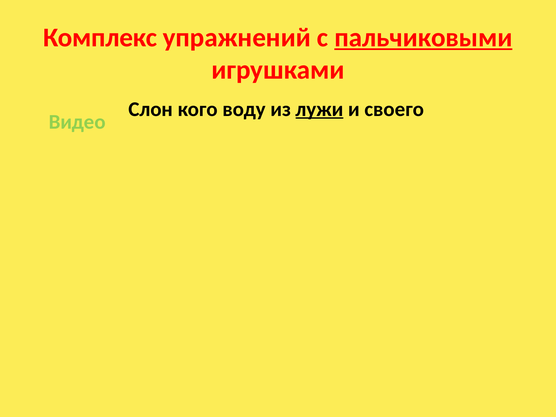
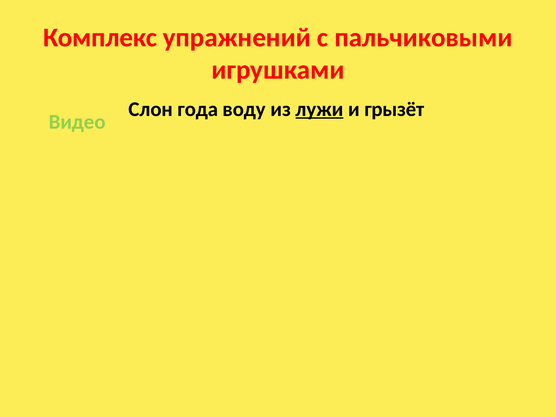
пальчиковыми underline: present -> none (423, 38)
кого: кого -> года (198, 109)
своего: своего -> грызёт (394, 109)
